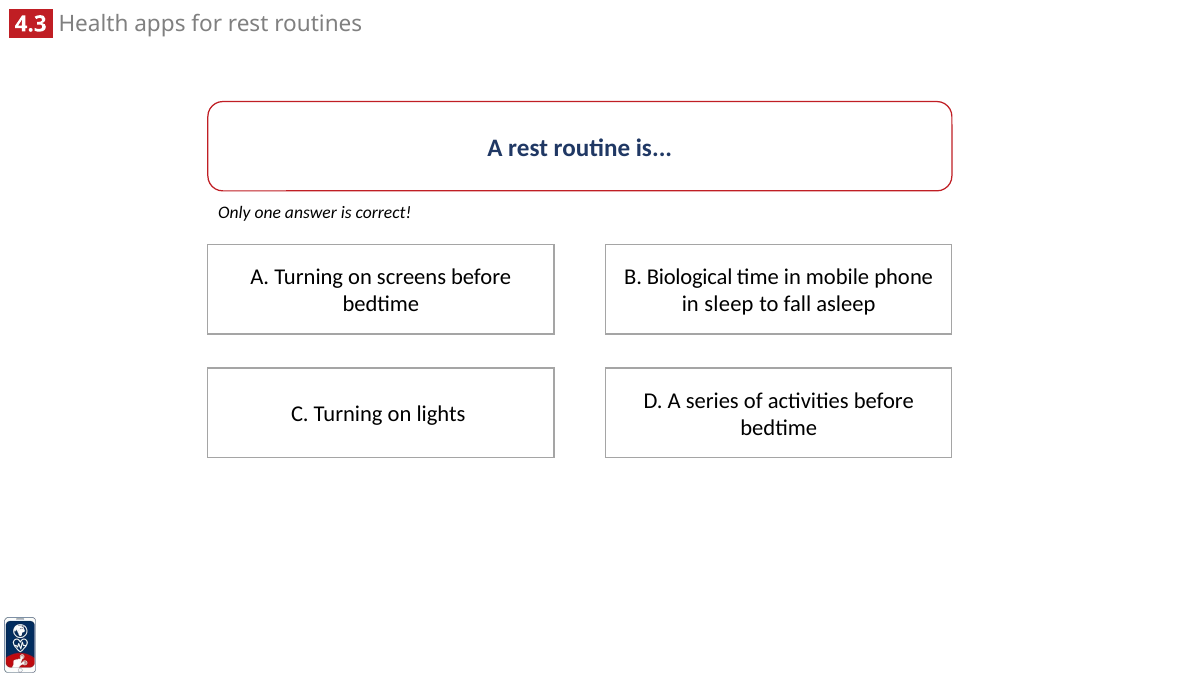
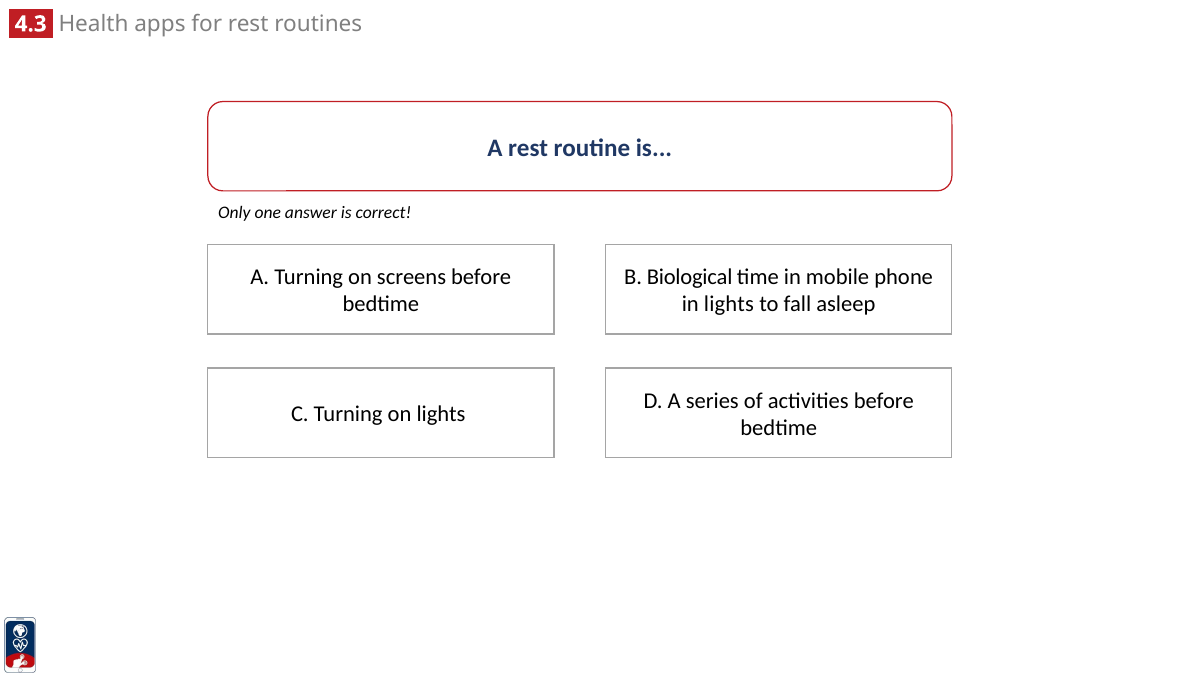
in sleep: sleep -> lights (729, 305)
